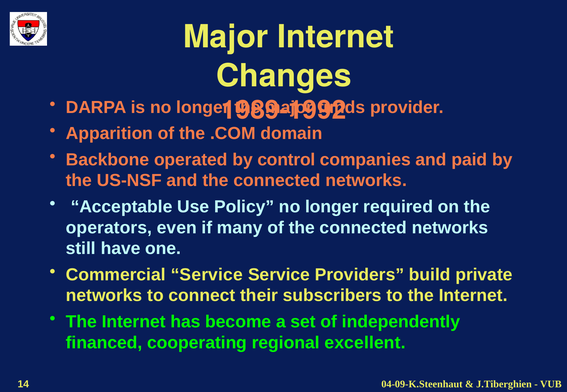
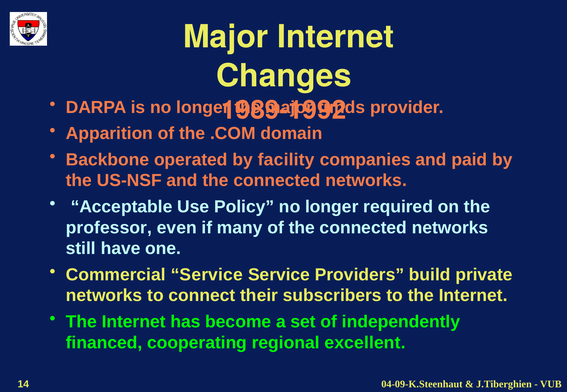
control: control -> facility (286, 160)
operators: operators -> professor (109, 228)
